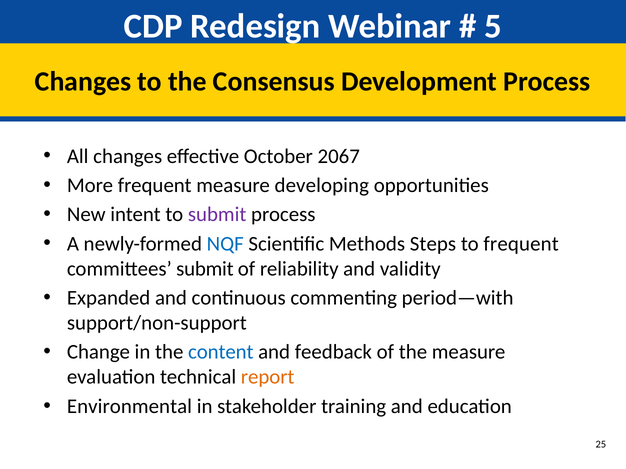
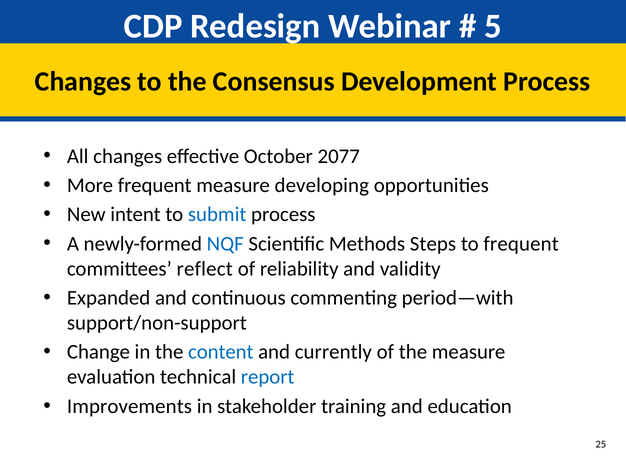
2067: 2067 -> 2077 (339, 156)
submit colour: purple -> blue (217, 215)
committees submit: submit -> reflect (205, 269)
feedback: feedback -> currently (333, 352)
report colour: orange -> blue (268, 378)
Environmental: Environmental -> Improvements (129, 407)
